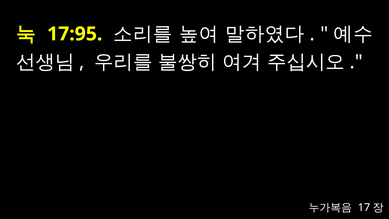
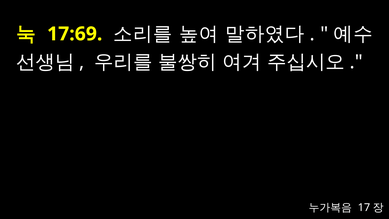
17:95: 17:95 -> 17:69 (75, 34)
